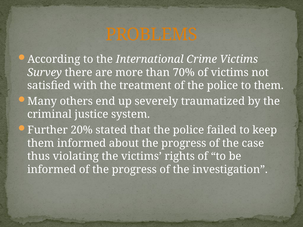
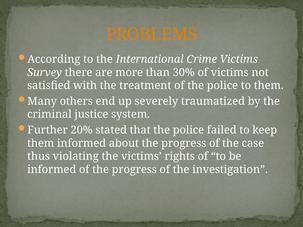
70%: 70% -> 30% (184, 72)
